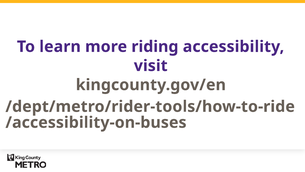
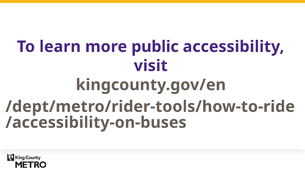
riding: riding -> public (155, 47)
